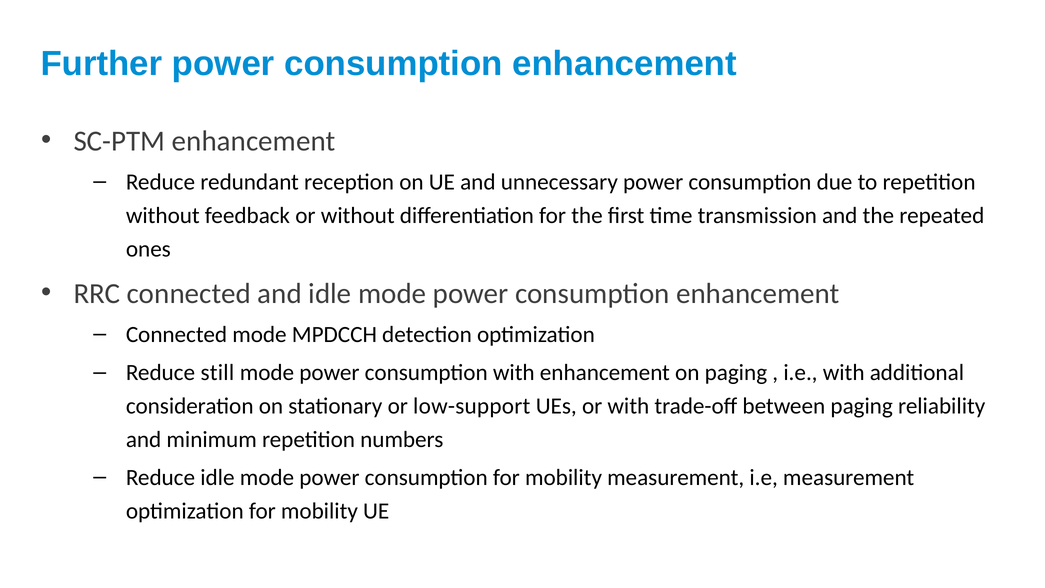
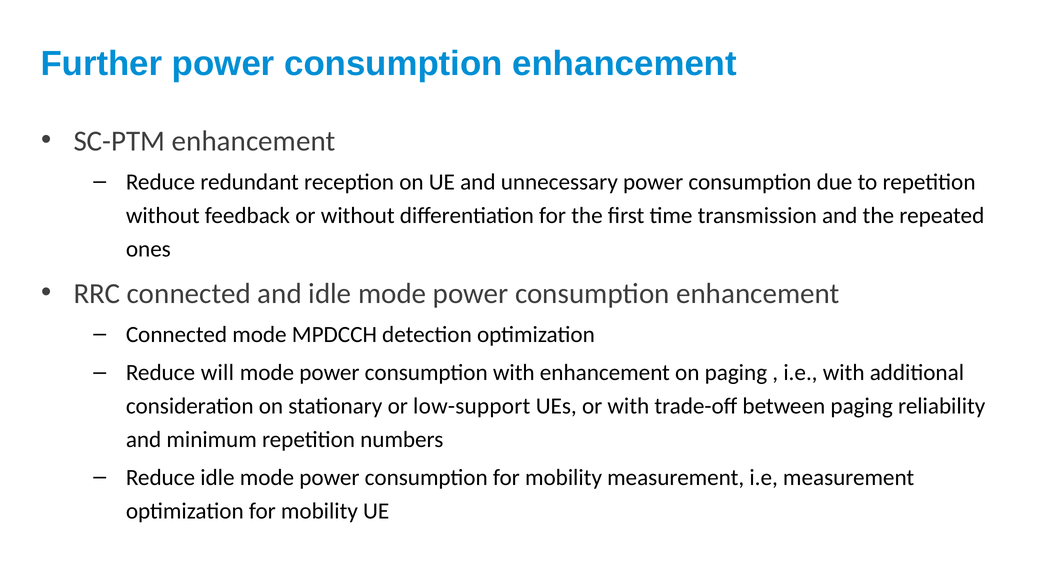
still: still -> will (217, 373)
